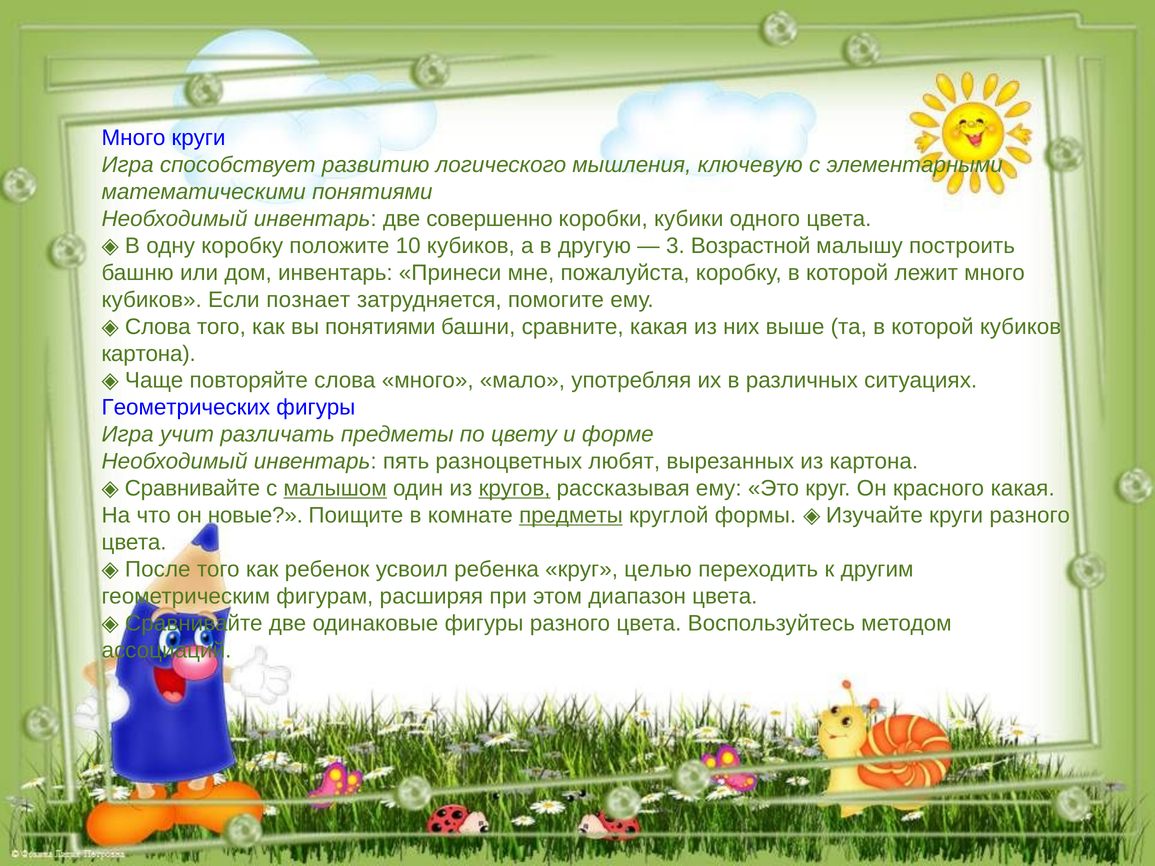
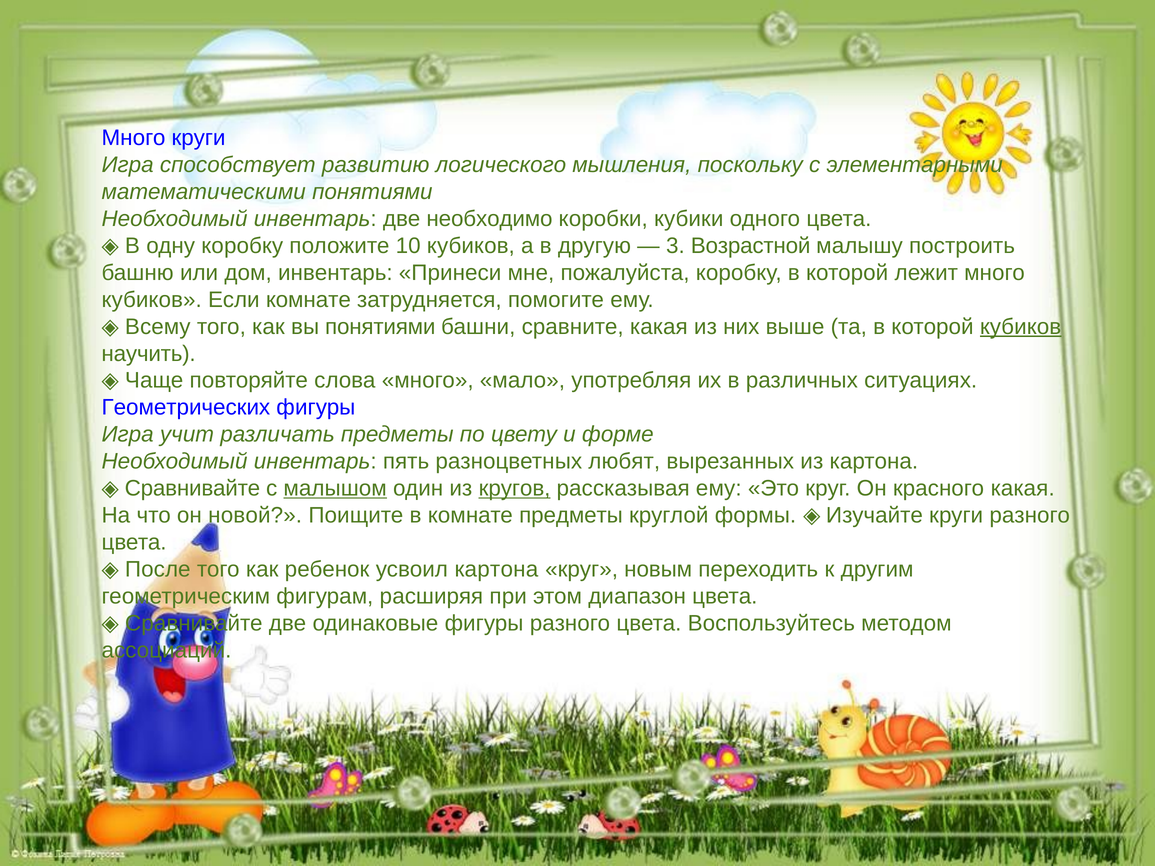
ключевую: ключевую -> поскольку (750, 165)
совершенно: совершенно -> необходимо (489, 219)
Если познает: познает -> комнате (308, 300)
Слова: Слова -> Всему (158, 327)
кубиков underline: none -> present (1021, 327)
картона: картона -> научить (149, 354)
новые: новые -> новой (255, 516)
предметы underline: present -> none (571, 516)
усвоил ребенка: ребенка -> картона (496, 569)
целью: целью -> новым (658, 569)
